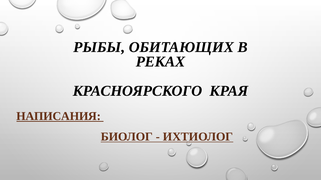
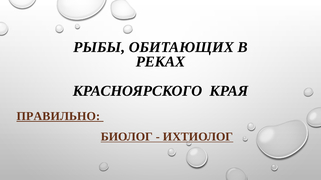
НАПИСАНИЯ: НАПИСАНИЯ -> ПРАВИЛЬНО (58, 116)
